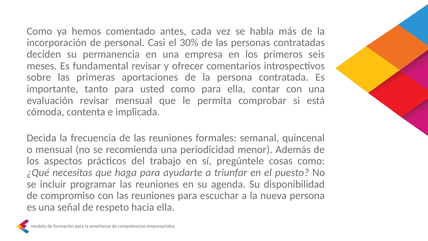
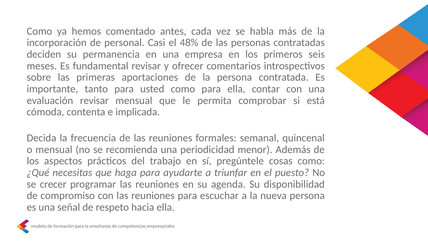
30%: 30% -> 48% (189, 43)
incluir: incluir -> crecer (53, 184)
